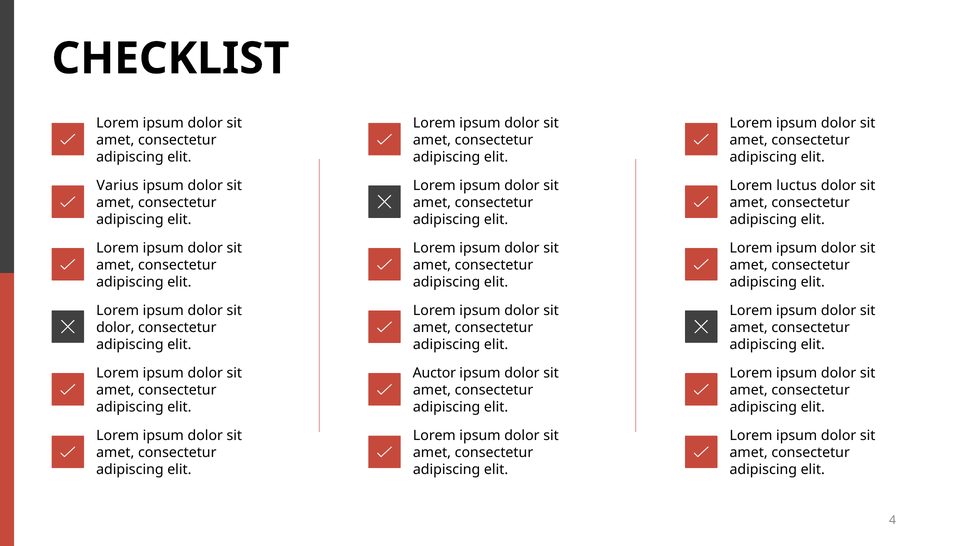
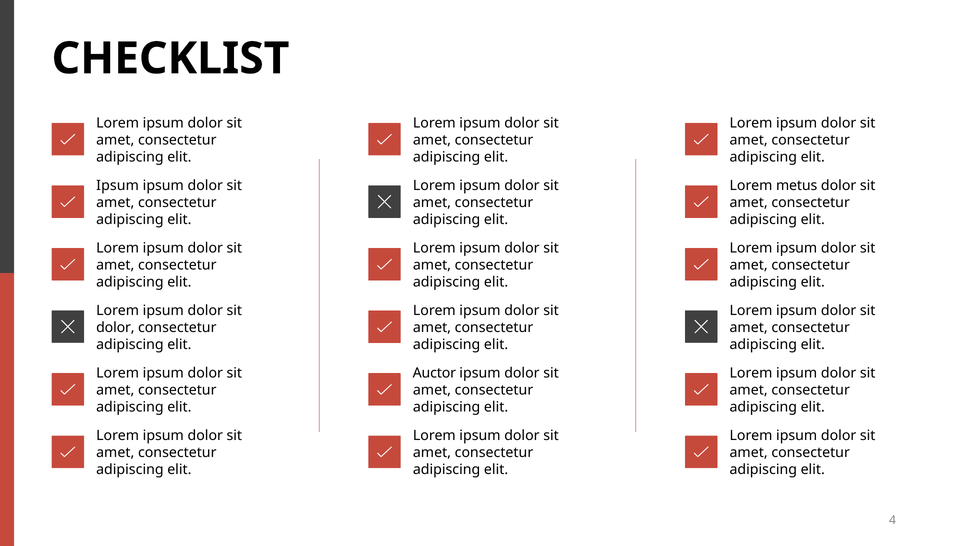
Varius: Varius -> Ipsum (118, 186)
luctus: luctus -> metus (797, 186)
